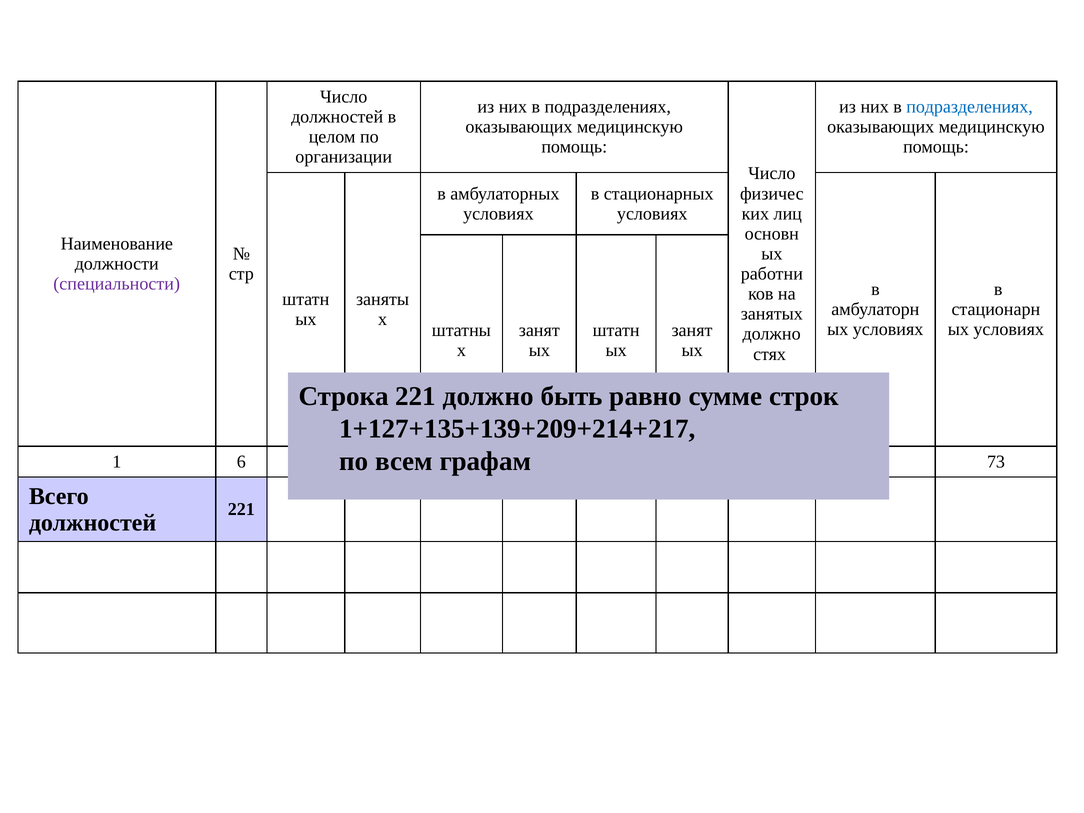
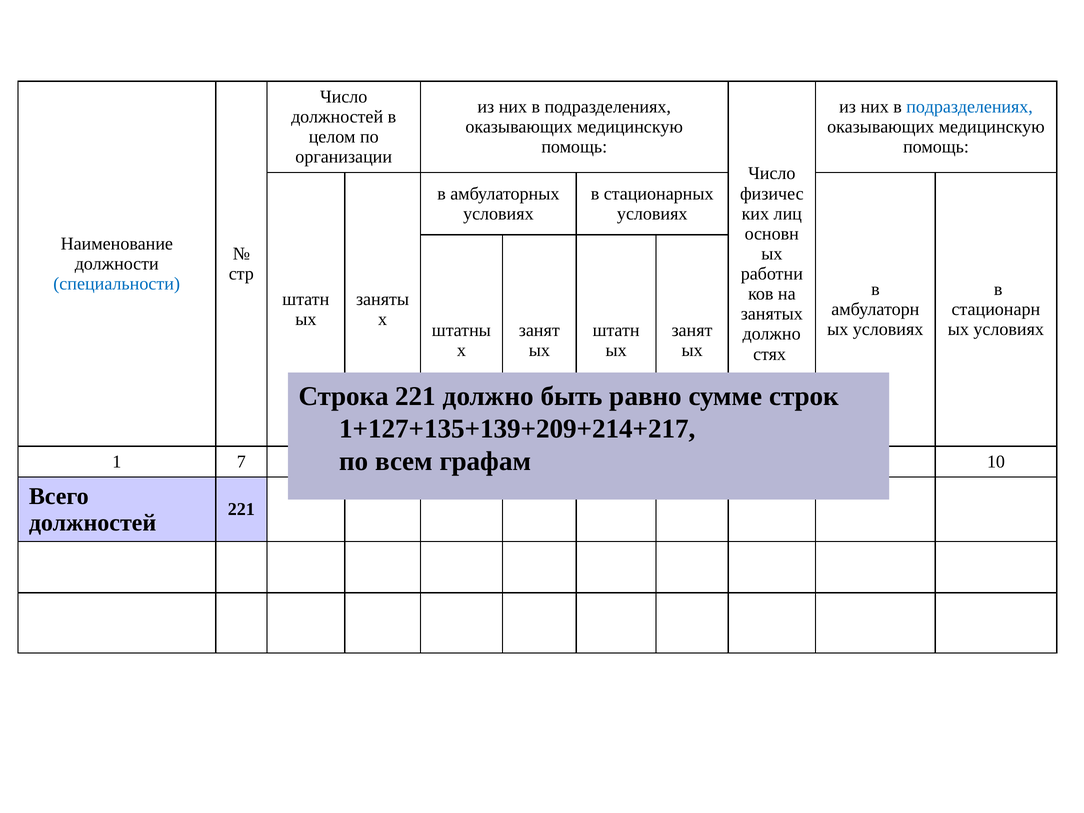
специальности colour: purple -> blue (117, 284)
1 6: 6 -> 7 (241, 462)
73: 73 -> 10 (996, 462)
